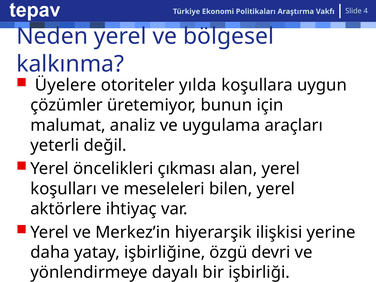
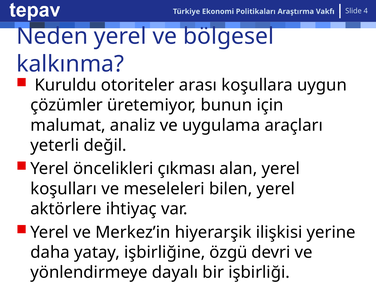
Üyelere: Üyelere -> Kuruldu (66, 85)
yılda: yılda -> arası (198, 85)
